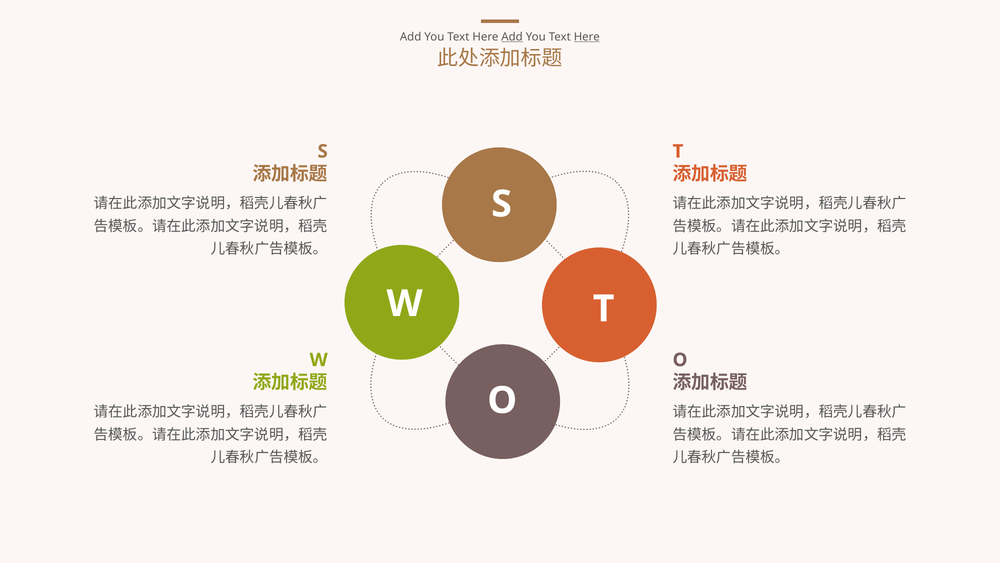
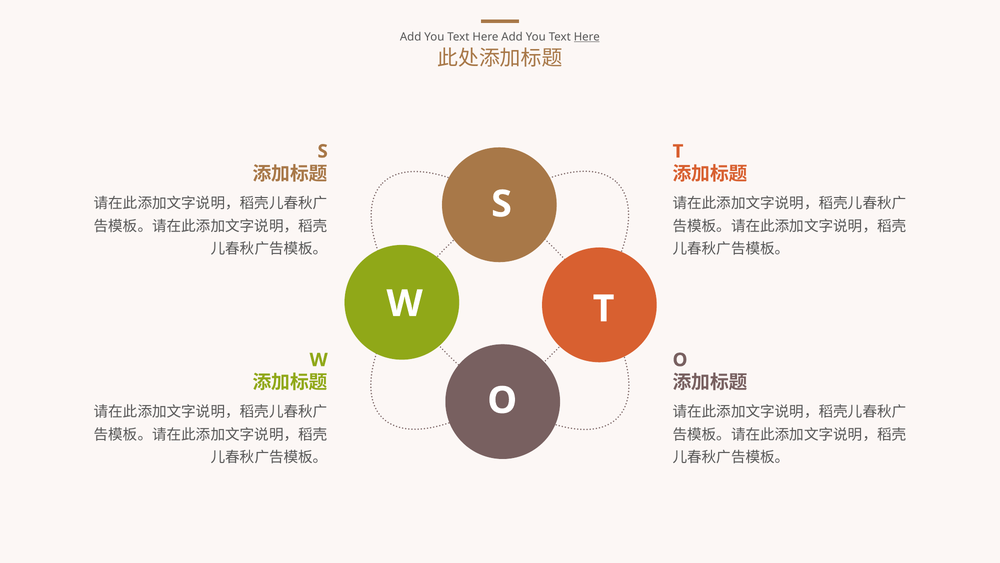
Add underline: present -> none (512, 37)
